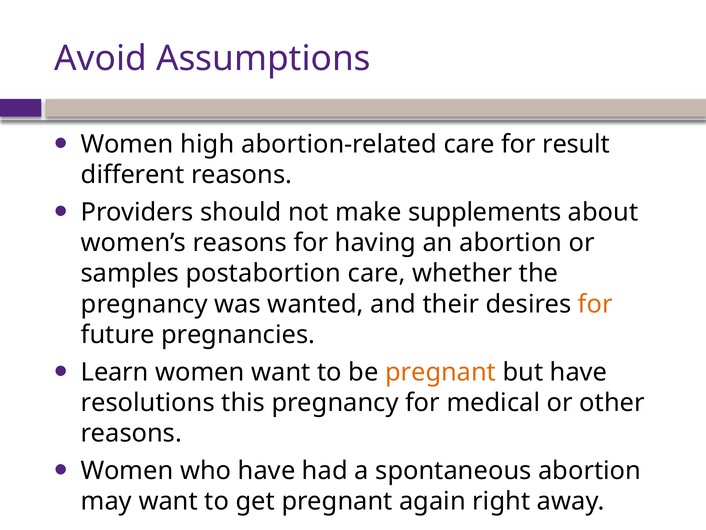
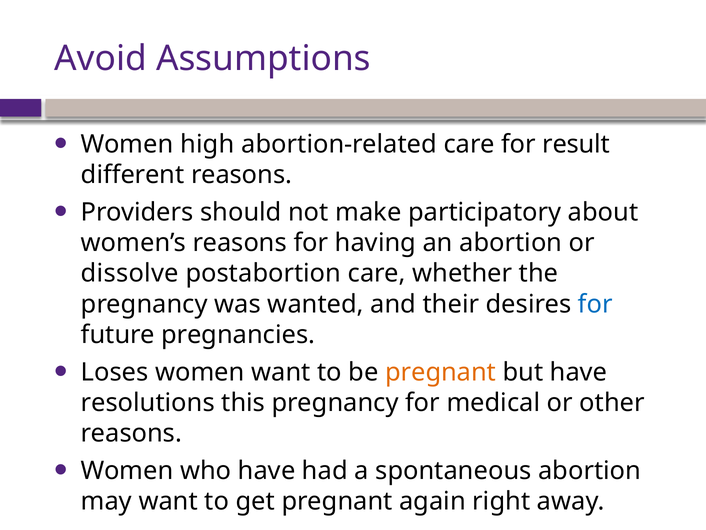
supplements: supplements -> participatory (485, 212)
samples: samples -> dissolve (130, 273)
for colour: orange -> blue (595, 304)
Learn: Learn -> Loses (115, 372)
